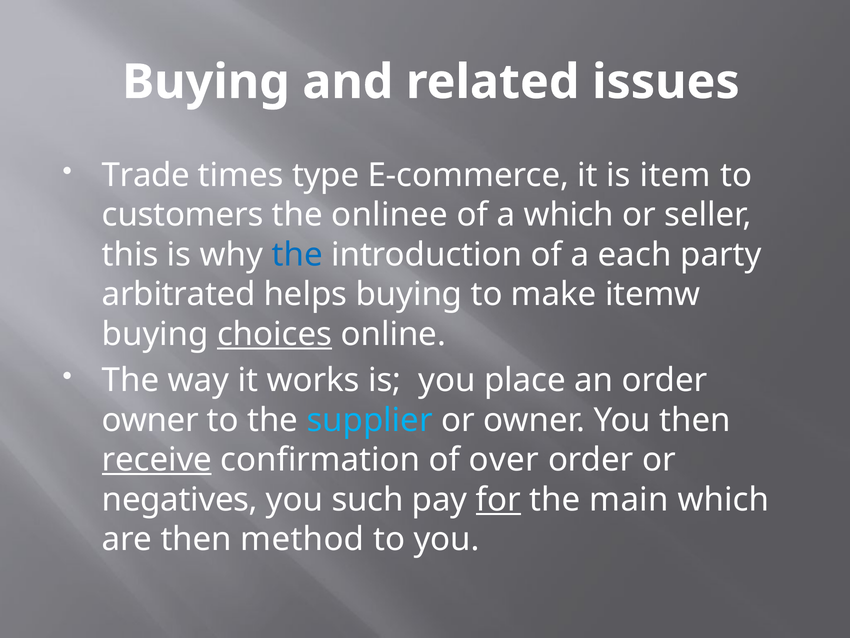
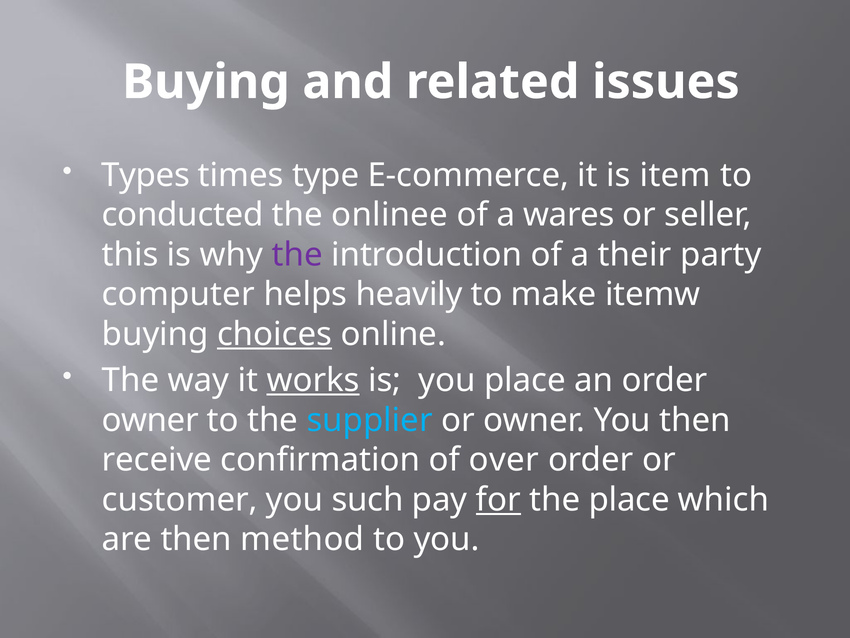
Trade: Trade -> Types (146, 175)
customers: customers -> conducted (183, 215)
a which: which -> wares (569, 215)
the colour: blue -> purple (297, 254)
each: each -> their (635, 254)
arbitrated: arbitrated -> computer (178, 294)
helps buying: buying -> heavily (409, 294)
works underline: none -> present (313, 380)
receive underline: present -> none (157, 460)
negatives: negatives -> customer (180, 499)
the main: main -> place (629, 499)
